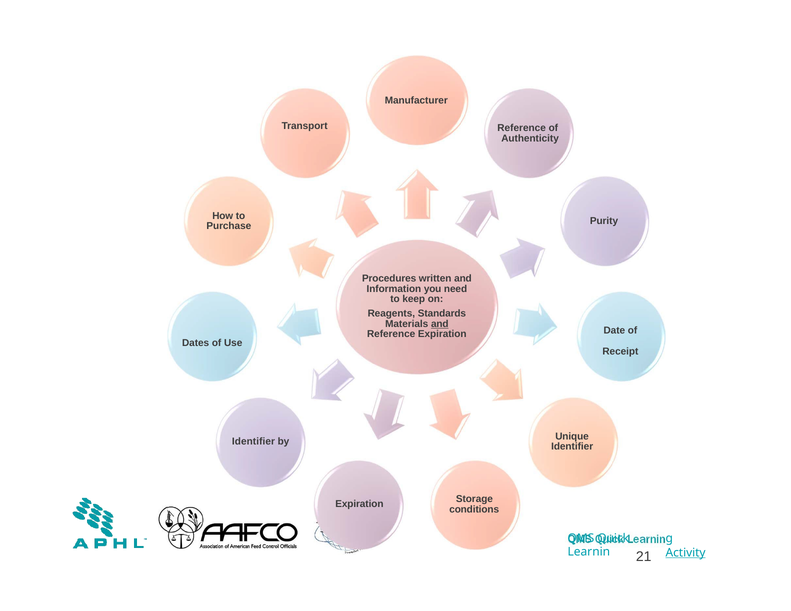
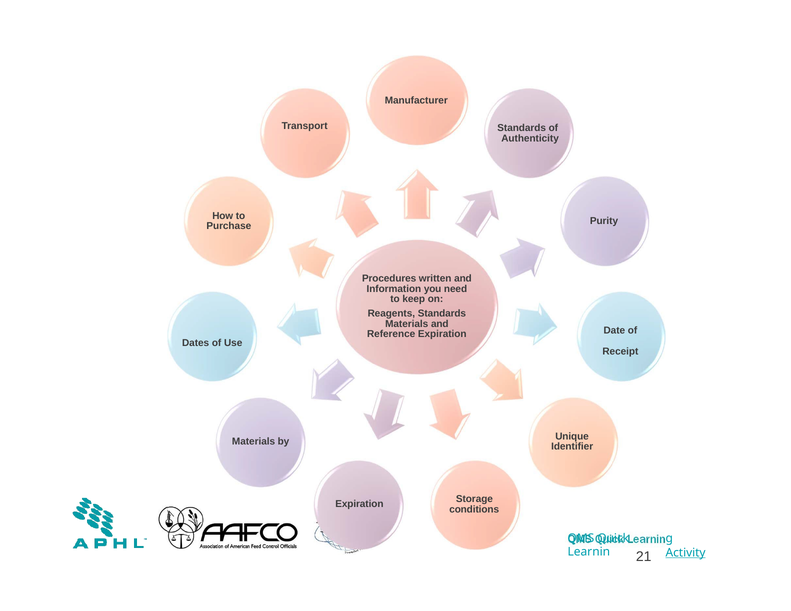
Reference: Reference -> Standards (522, 128)
and underline: present -> none (440, 324)
Identifier: Identifier -> Materials (254, 441)
